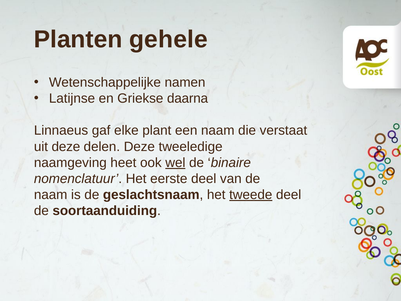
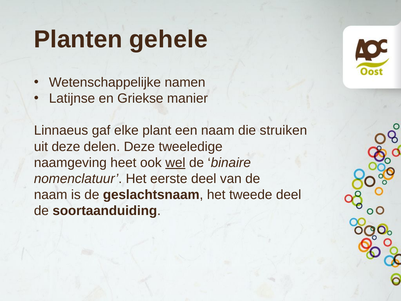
daarna: daarna -> manier (187, 98)
verstaat: verstaat -> struiken (283, 130)
tweede underline: present -> none (251, 195)
